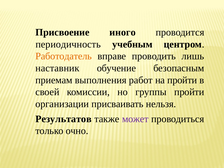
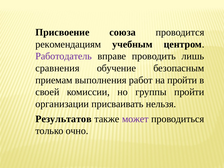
иного: иного -> союза (123, 32)
периодичность: периодичность -> рекомендациям (68, 44)
Работодатель colour: orange -> purple (64, 56)
наставник: наставник -> сравнения (57, 68)
